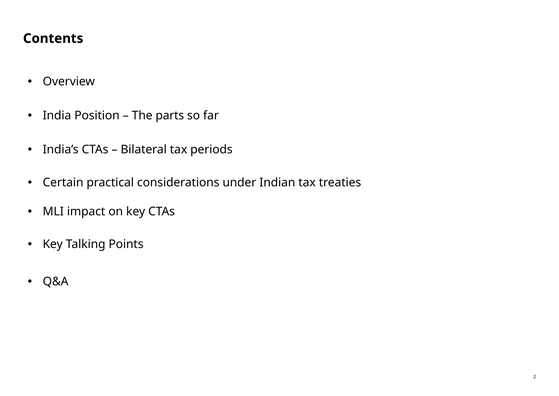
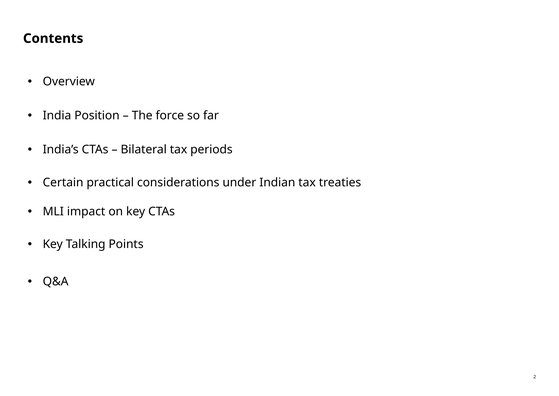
parts: parts -> force (170, 115)
